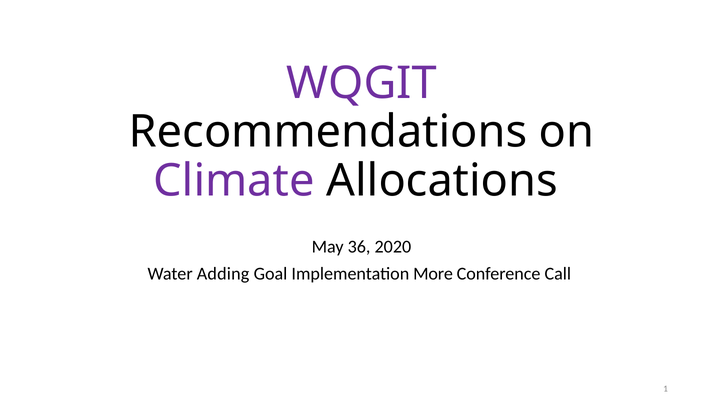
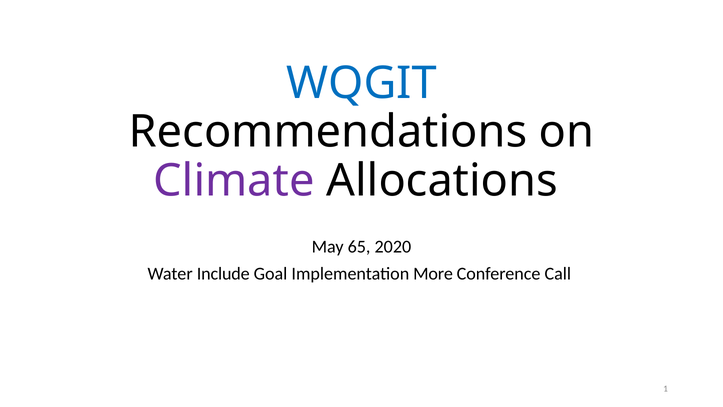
WQGIT colour: purple -> blue (362, 83)
36: 36 -> 65 (359, 246)
Adding: Adding -> Include (223, 273)
